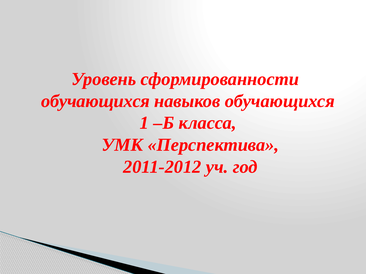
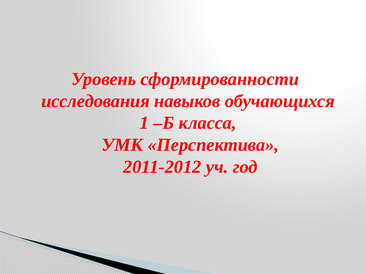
обучающихся: обучающихся -> исследования (95, 101)
